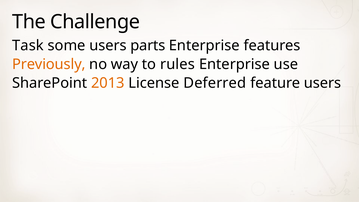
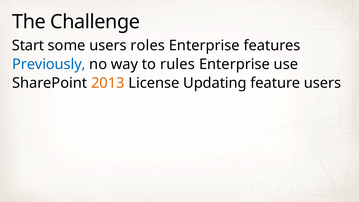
Task: Task -> Start (28, 45)
parts: parts -> roles (148, 45)
Previously colour: orange -> blue (49, 64)
Deferred: Deferred -> Updating (215, 83)
